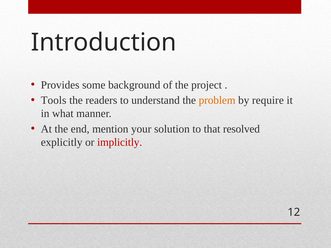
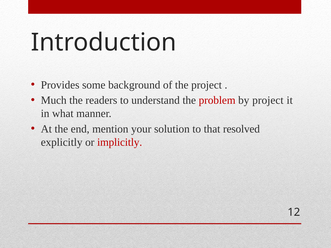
Tools: Tools -> Much (54, 100)
problem colour: orange -> red (217, 100)
by require: require -> project (268, 100)
